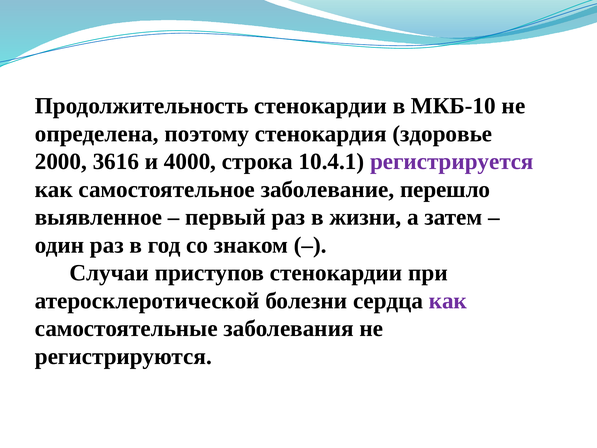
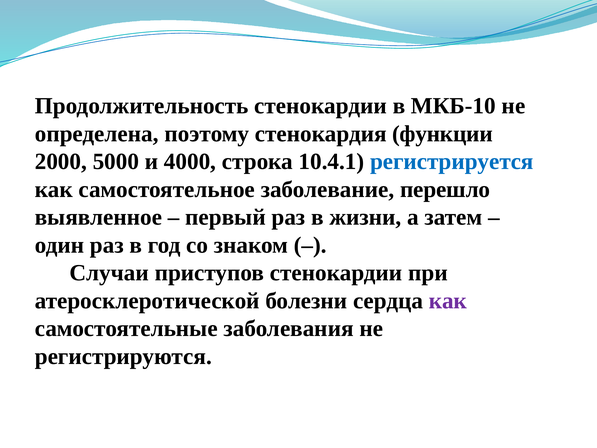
здоровье: здоровье -> функции (442, 134)
3616: 3616 -> 5000 (116, 162)
регистрируется colour: purple -> blue (452, 162)
